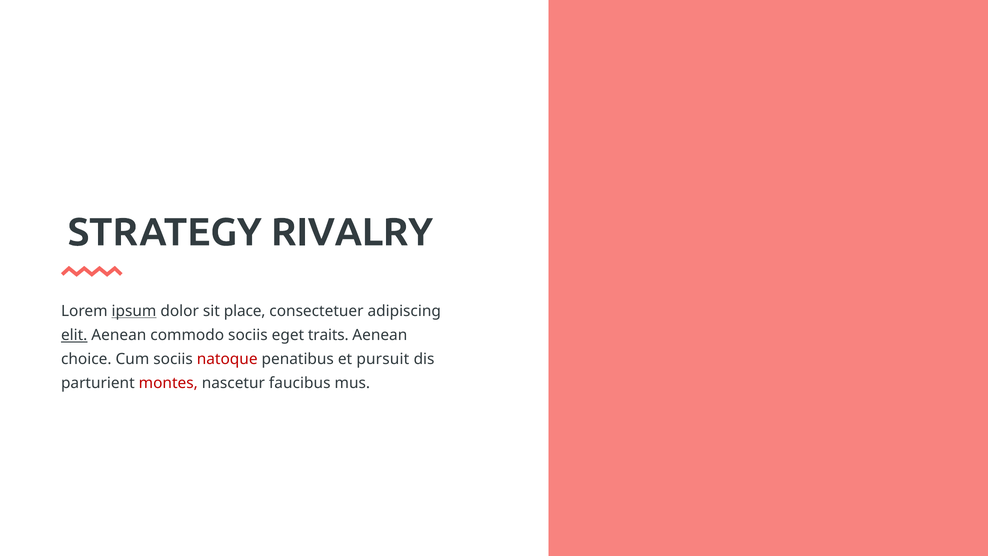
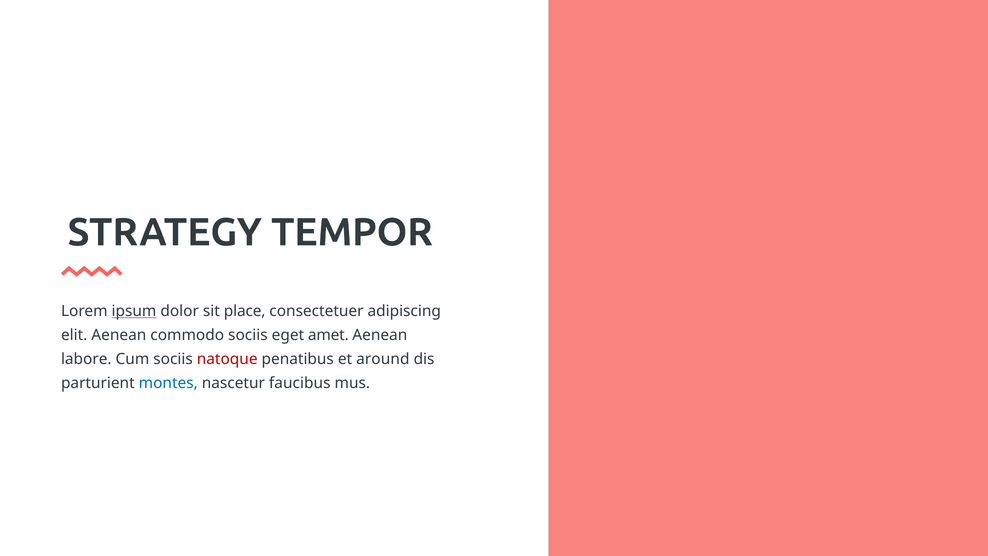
RIVALRY: RIVALRY -> TEMPOR (352, 232)
elit underline: present -> none (74, 335)
traits: traits -> amet (328, 335)
choice: choice -> labore (86, 359)
pursuit: pursuit -> around (383, 359)
montes colour: red -> blue (168, 383)
